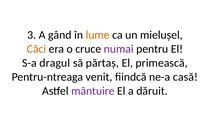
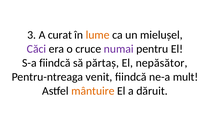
gând: gând -> curat (60, 35)
Căci colour: orange -> purple (36, 49)
S-a dragul: dragul -> fiindcă (55, 63)
primească: primească -> nepăsător (162, 63)
casă: casă -> mult (186, 77)
mântuire colour: purple -> orange (93, 91)
